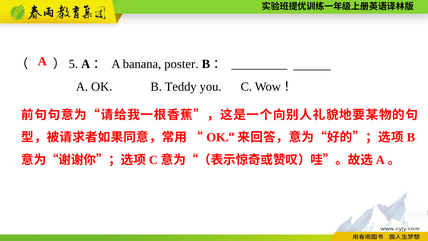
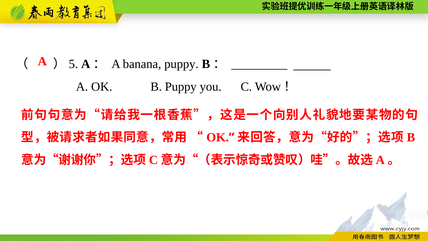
banana poster: poster -> puppy (181, 64)
B Teddy: Teddy -> Puppy (181, 87)
